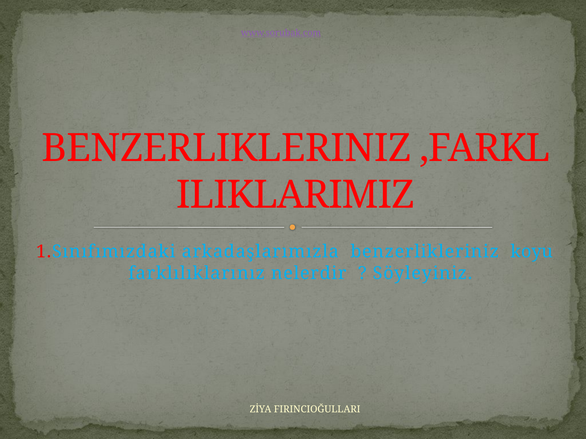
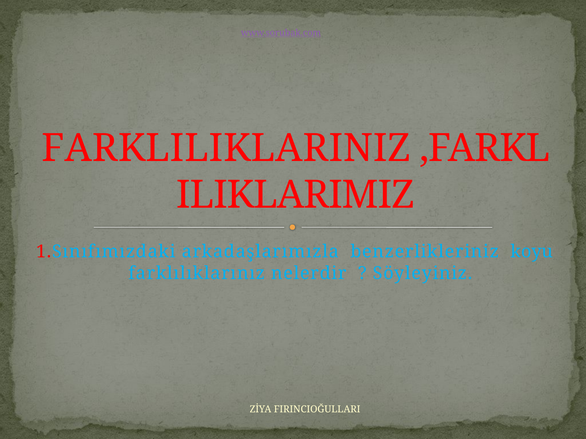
BENZERLIKLERINIZ: BENZERLIKLERINIZ -> FARKLILIKLARINIZ (226, 148)
